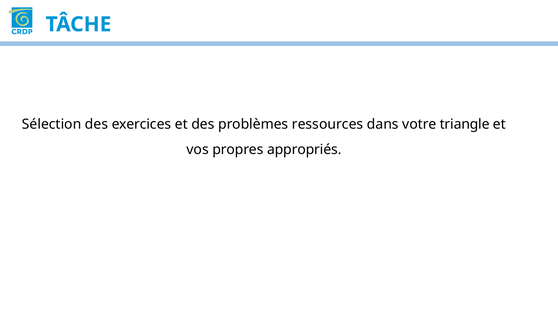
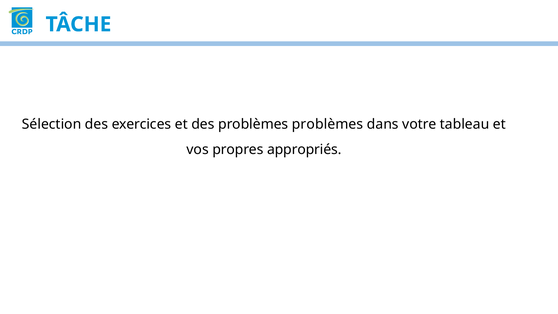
problèmes ressources: ressources -> problèmes (328, 124)
triangle: triangle -> tableau (465, 124)
